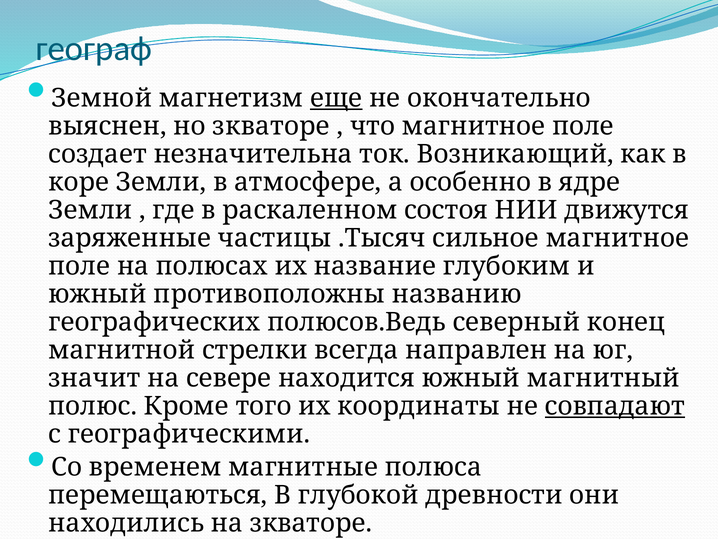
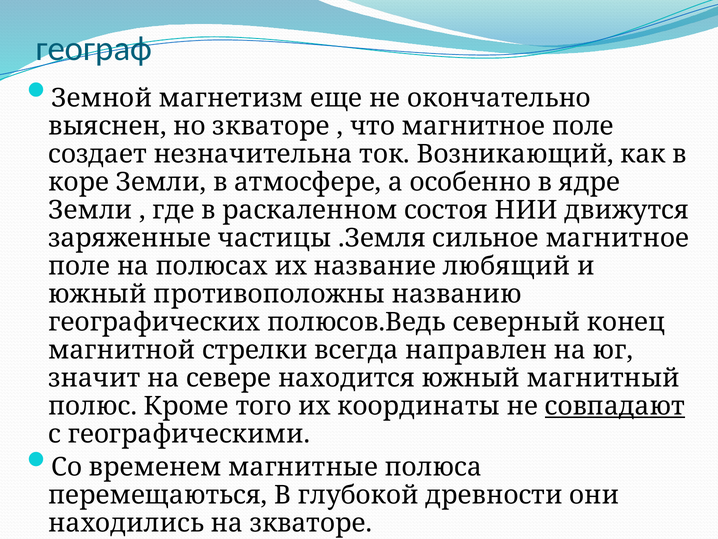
еще underline: present -> none (336, 98)
.Тысяч: .Тысяч -> .Земля (382, 238)
глубоким: глубоким -> любящий (507, 266)
